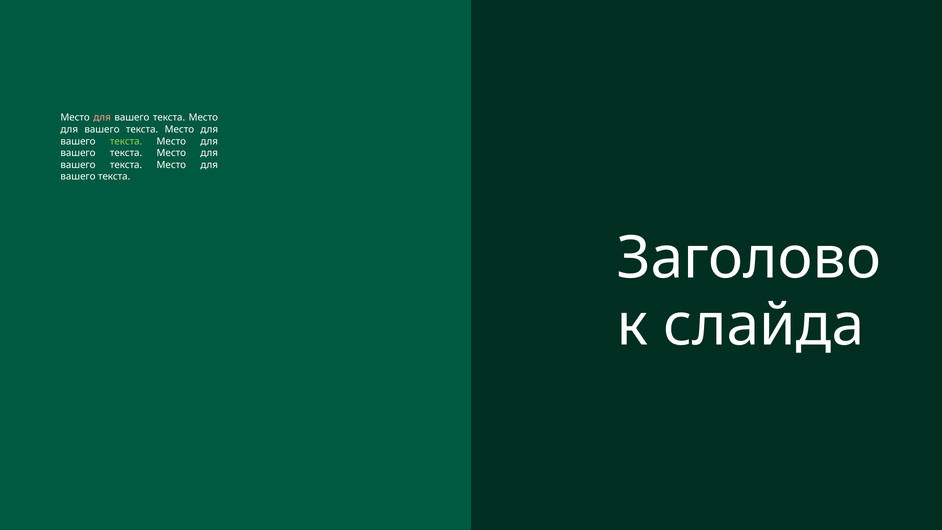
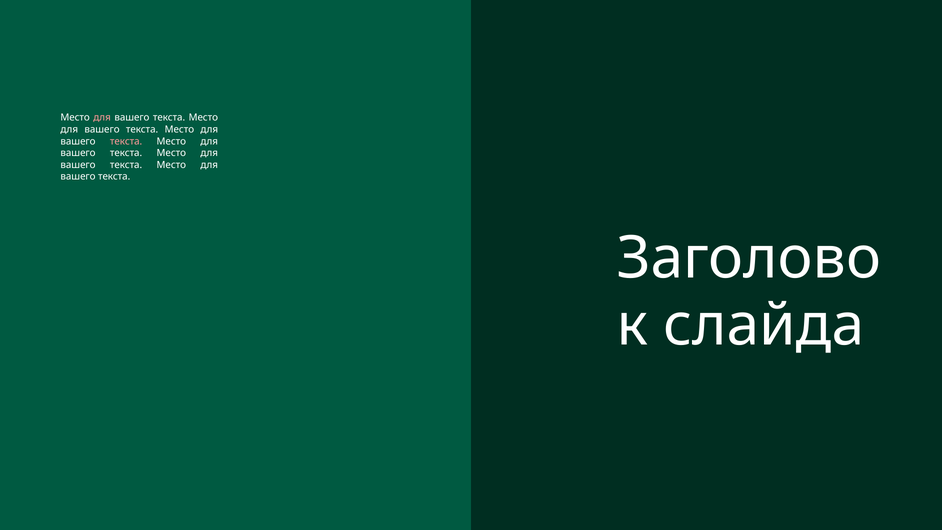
текста colour: light green -> pink (126, 141)
